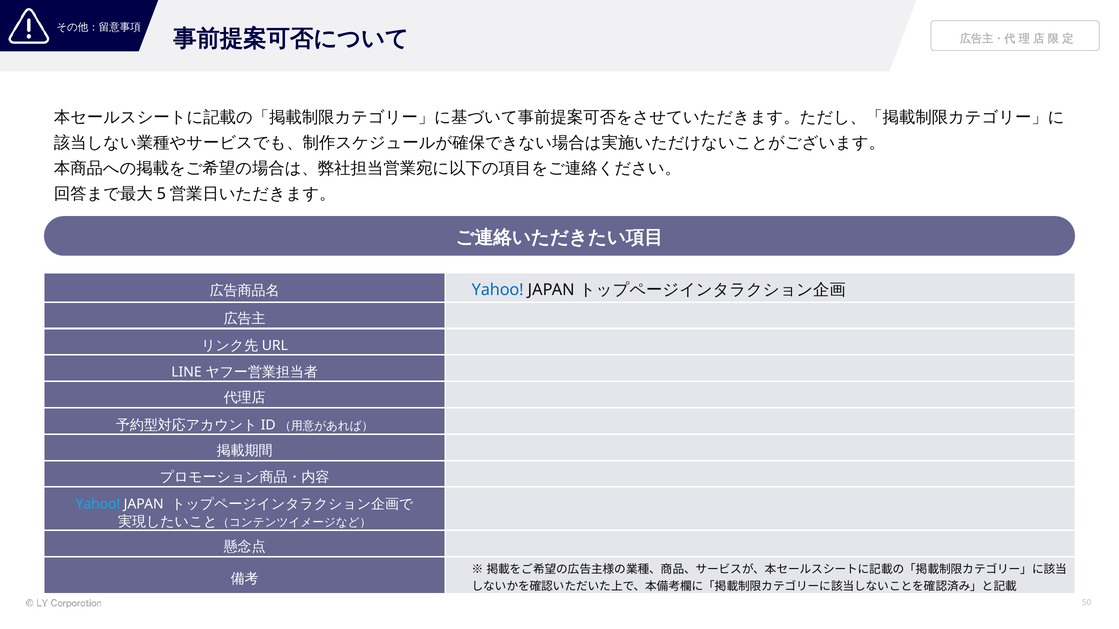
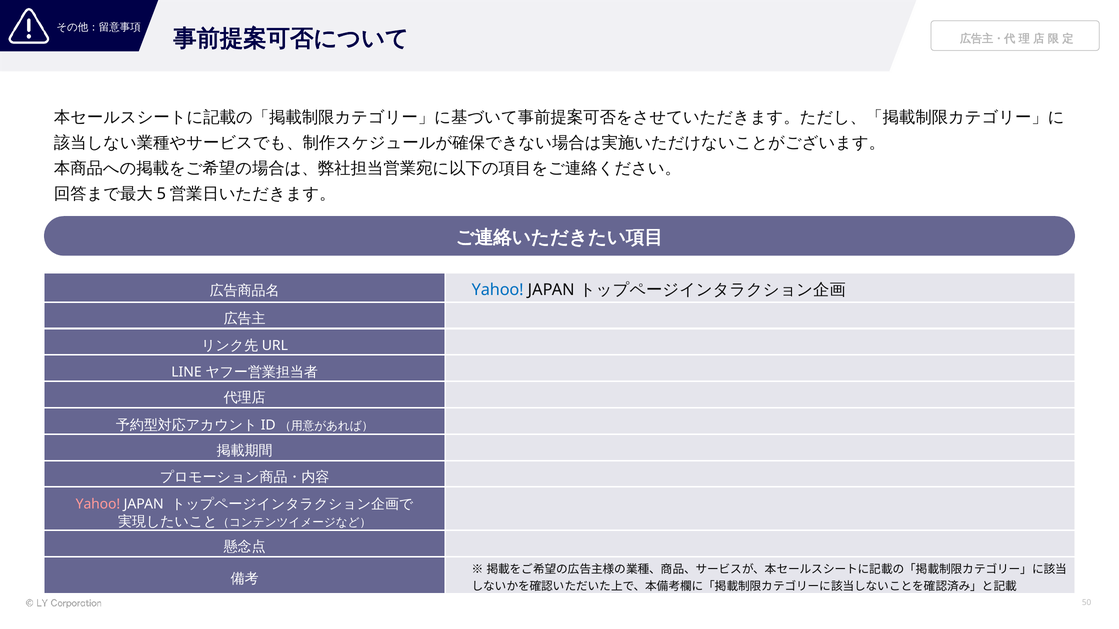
Yahoo colour: light blue -> pink (98, 504)
